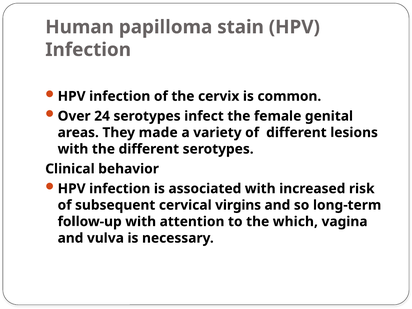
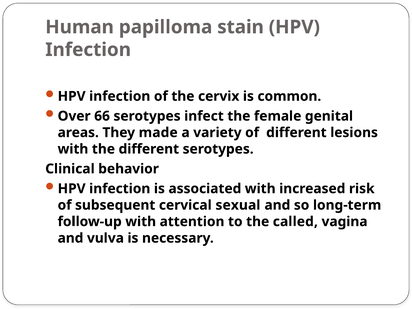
24: 24 -> 66 (102, 116)
virgins: virgins -> sexual (238, 205)
which: which -> called (295, 222)
